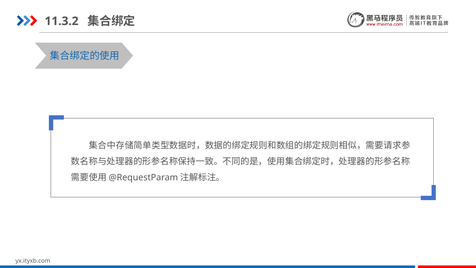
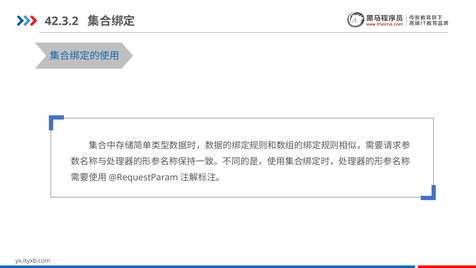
11.3.2: 11.3.2 -> 42.3.2 (62, 21)
